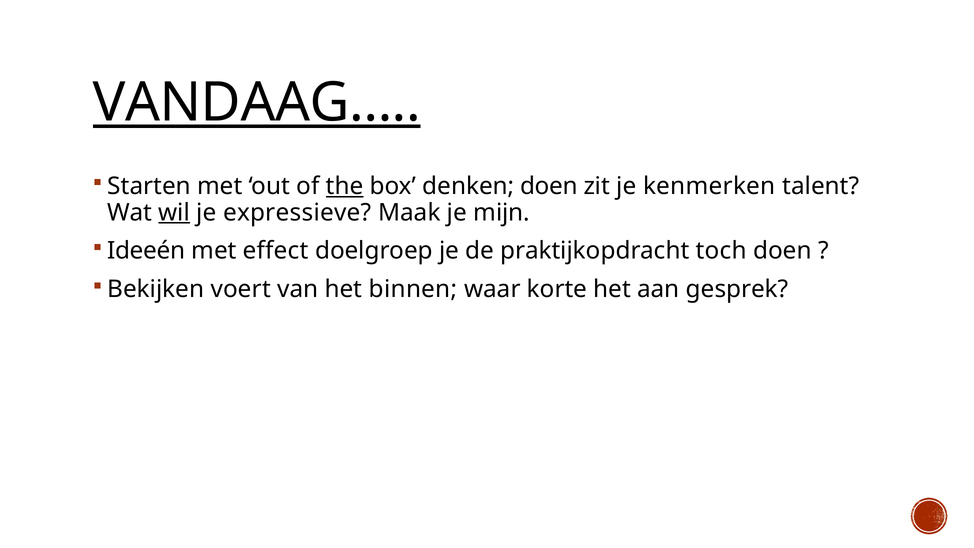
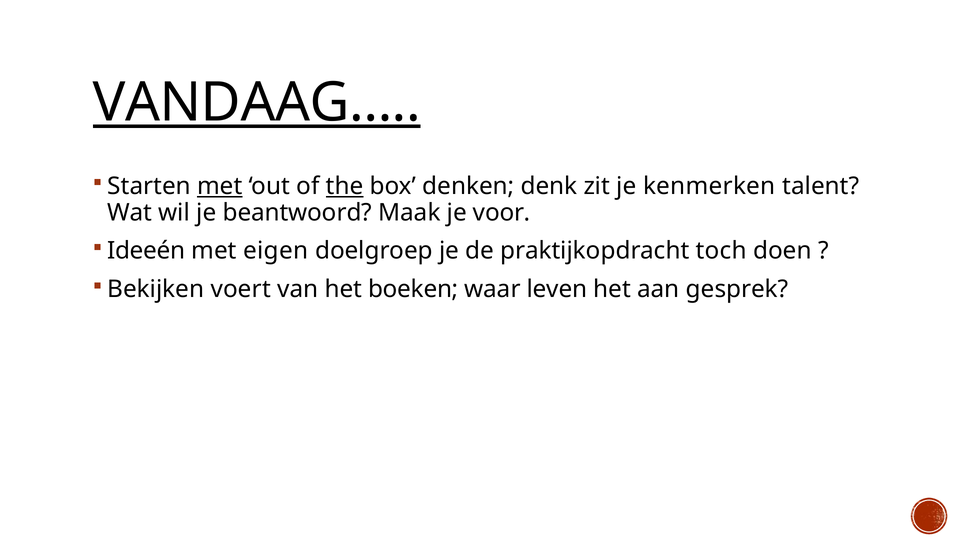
met underline: none -> present (220, 186)
denken doen: doen -> denk (549, 186)
wil underline: present -> none (174, 212)
expressieve: expressieve -> beantwoord (297, 212)
mijn: mijn -> voor (502, 212)
effect: effect -> eigen (276, 251)
binnen: binnen -> boeken (413, 289)
korte: korte -> leven (557, 289)
